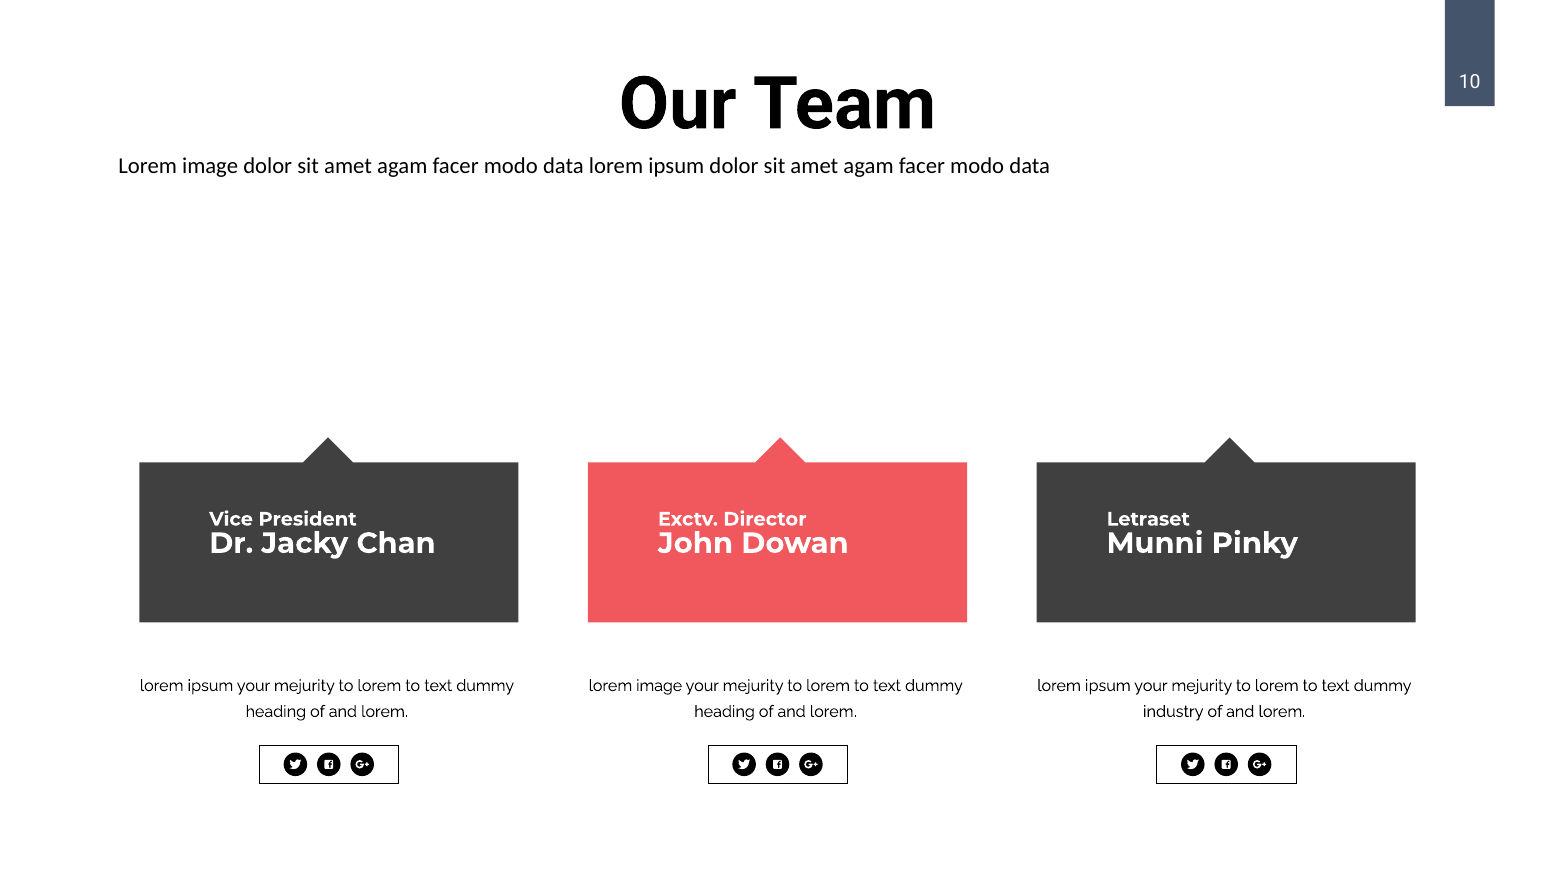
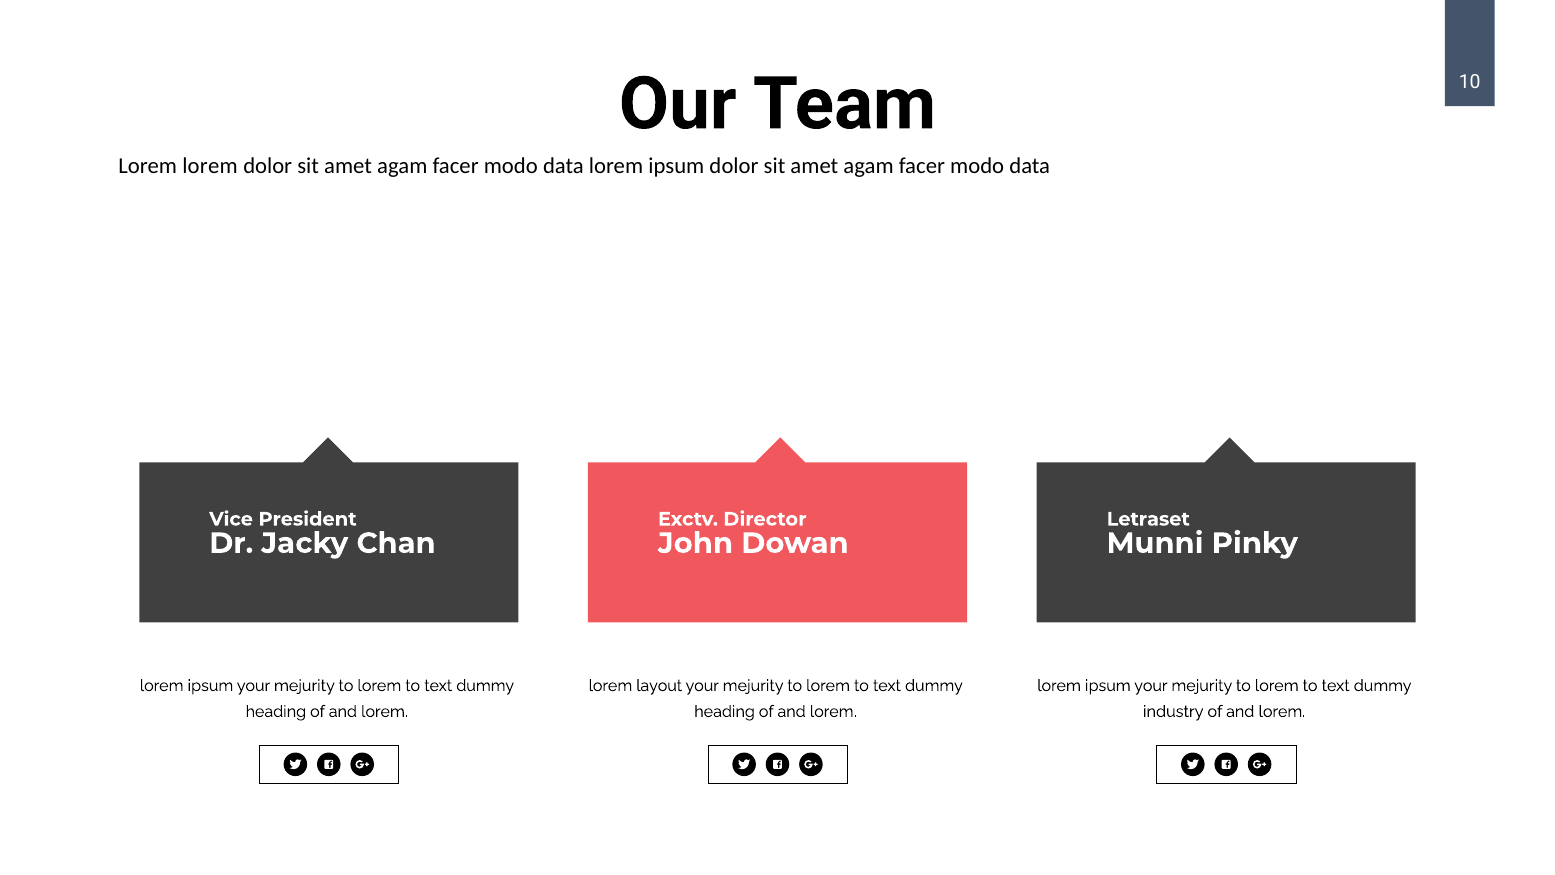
image: image -> lorem (210, 166)
image: image -> layout (659, 685)
